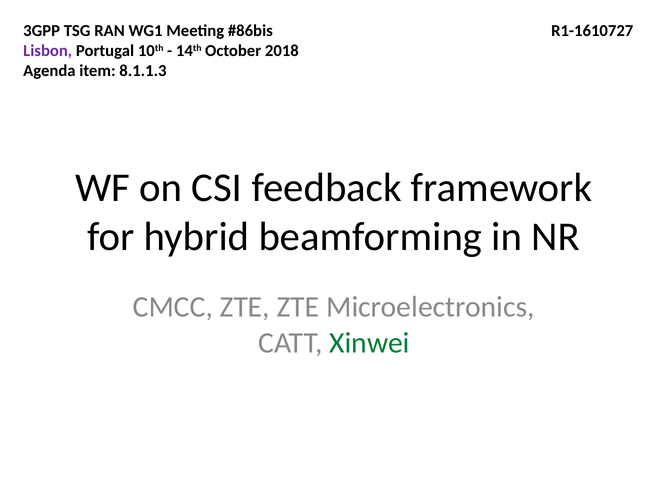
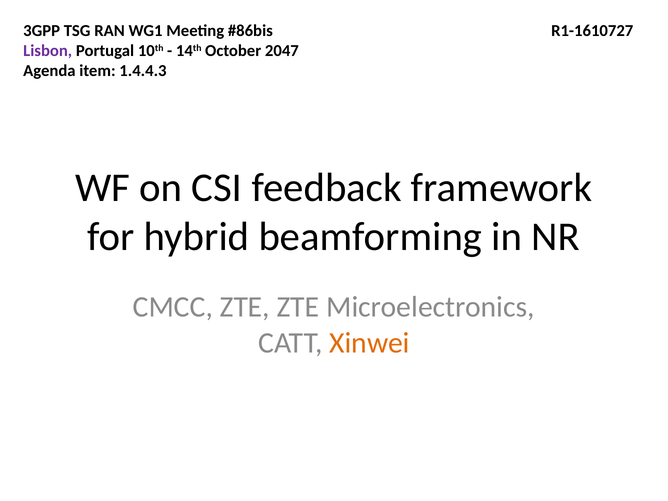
2018: 2018 -> 2047 (282, 51)
8.1.1.3: 8.1.1.3 -> 1.4.4.3 (143, 71)
Xinwei colour: green -> orange (370, 343)
